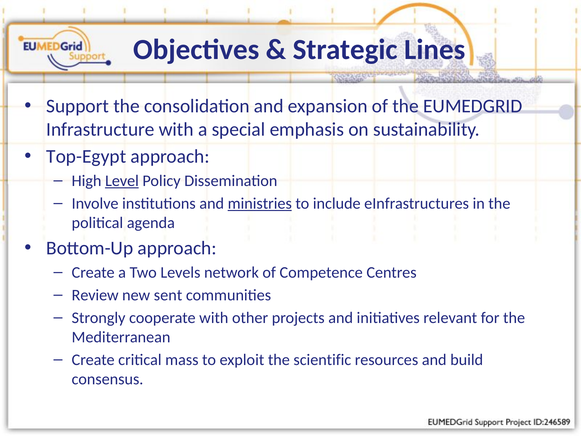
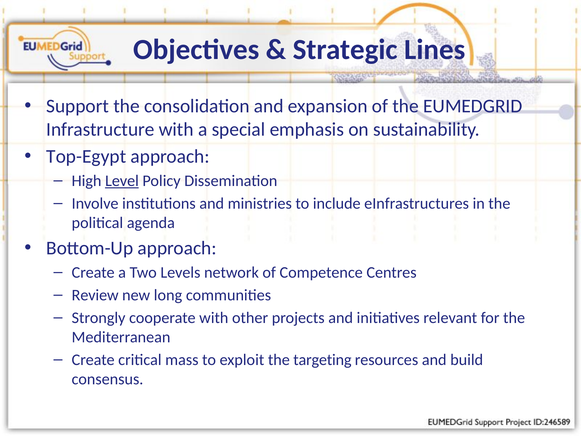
ministries underline: present -> none (260, 203)
sent: sent -> long (168, 295)
scientific: scientific -> targeting (322, 360)
